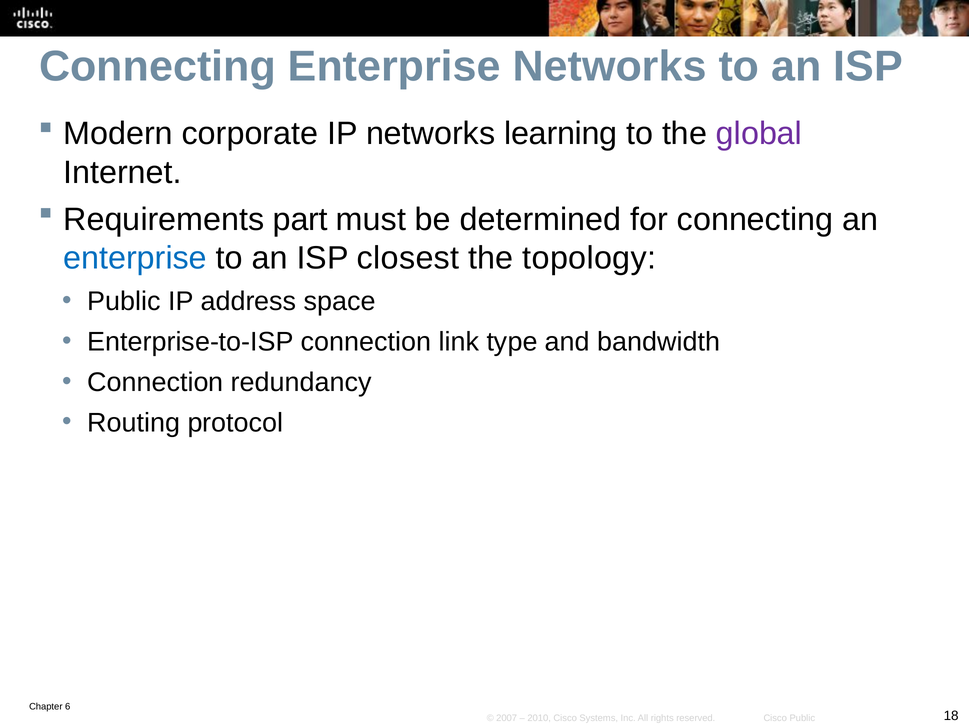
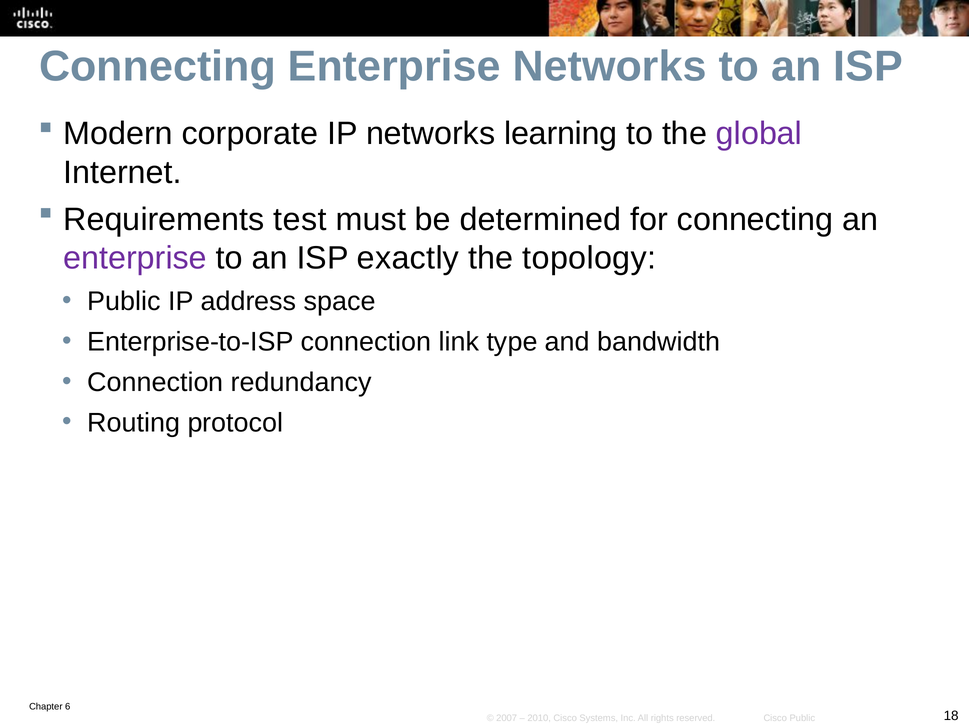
part: part -> test (300, 219)
enterprise colour: blue -> purple (135, 258)
closest: closest -> exactly (408, 258)
